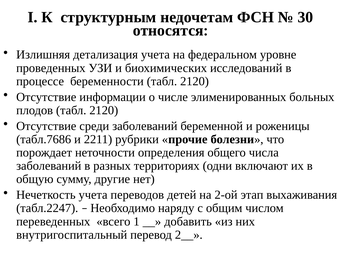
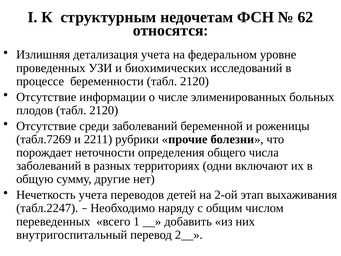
30: 30 -> 62 (305, 17)
табл.7686: табл.7686 -> табл.7269 (44, 139)
